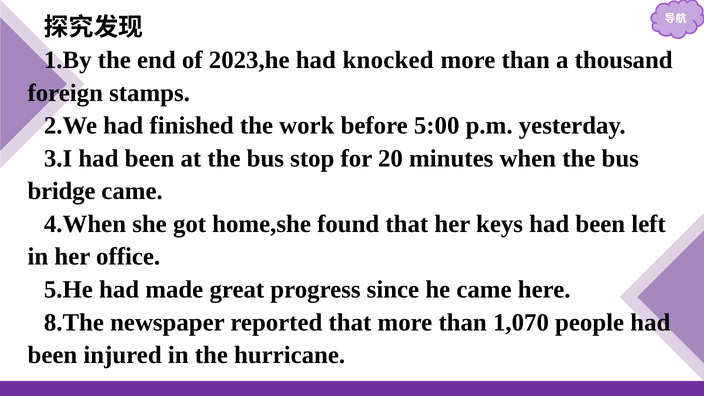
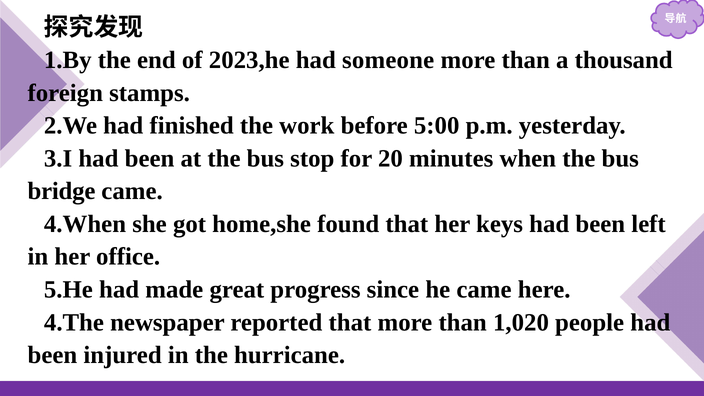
knocked: knocked -> someone (388, 60)
8.The: 8.The -> 4.The (74, 322)
1,070: 1,070 -> 1,020 (521, 322)
